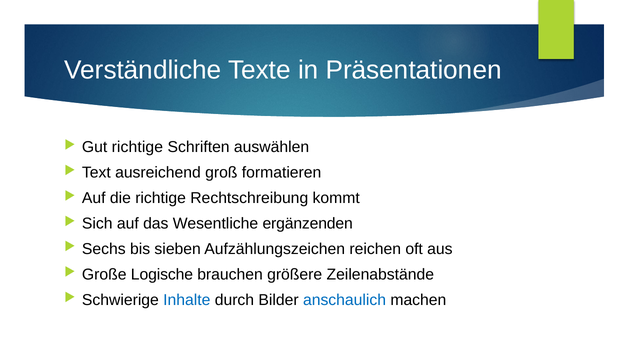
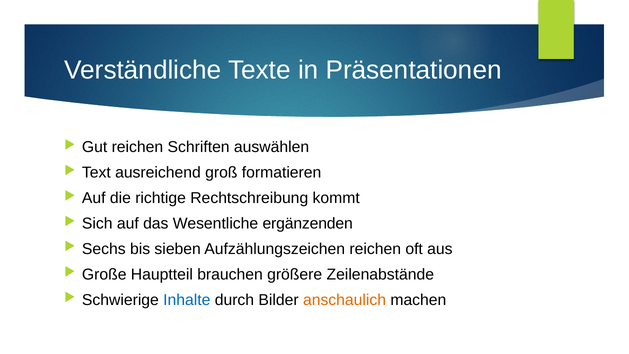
Gut richtige: richtige -> reichen (137, 147)
Logische: Logische -> Hauptteil (162, 274)
anschaulich colour: blue -> orange (345, 300)
